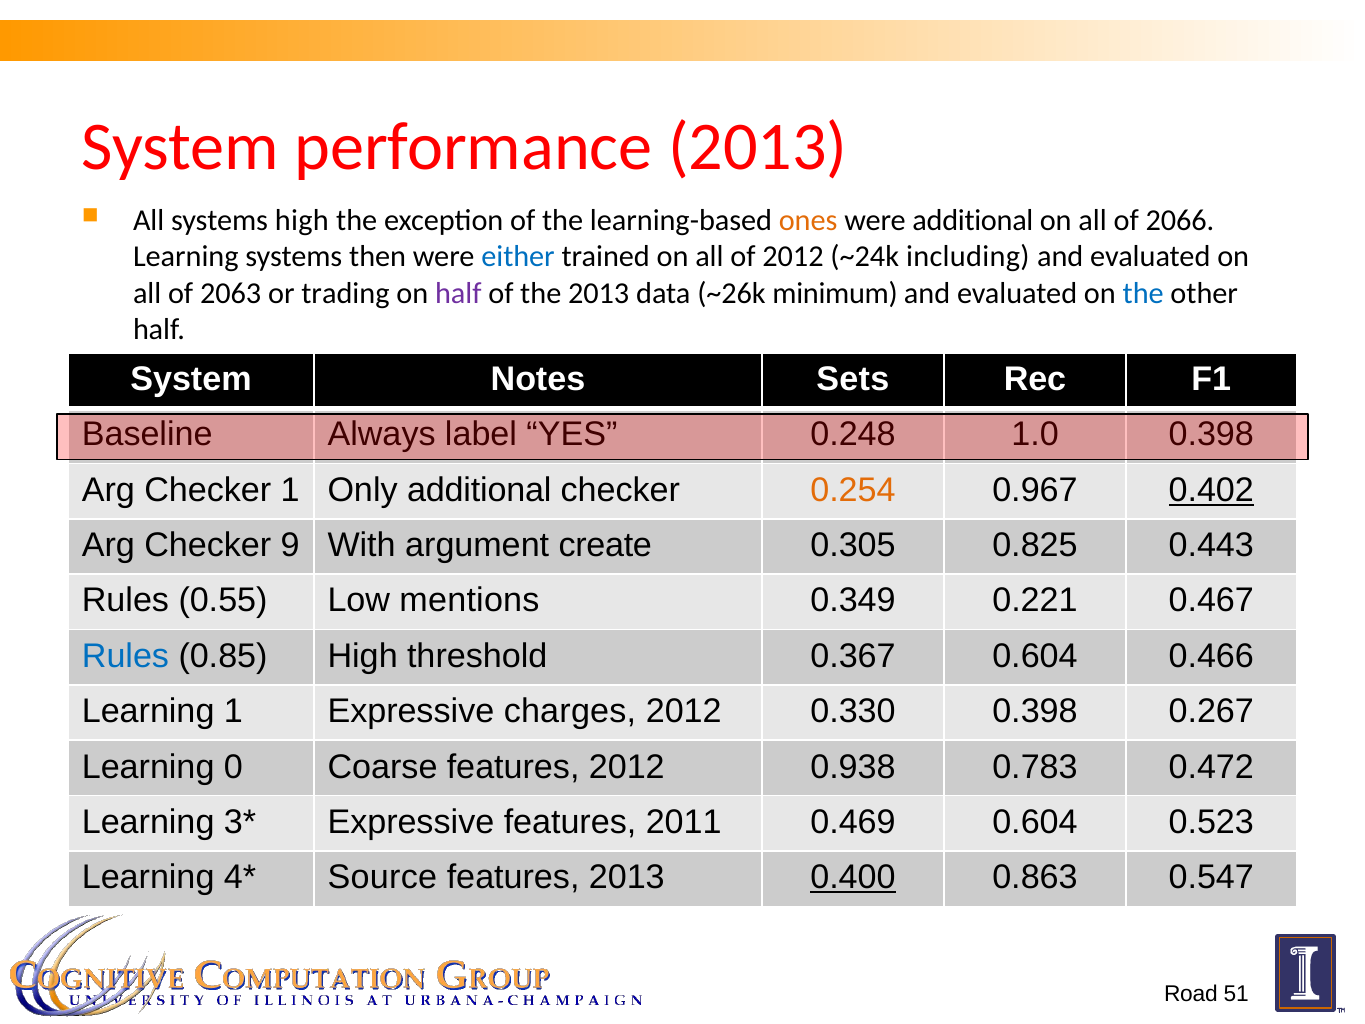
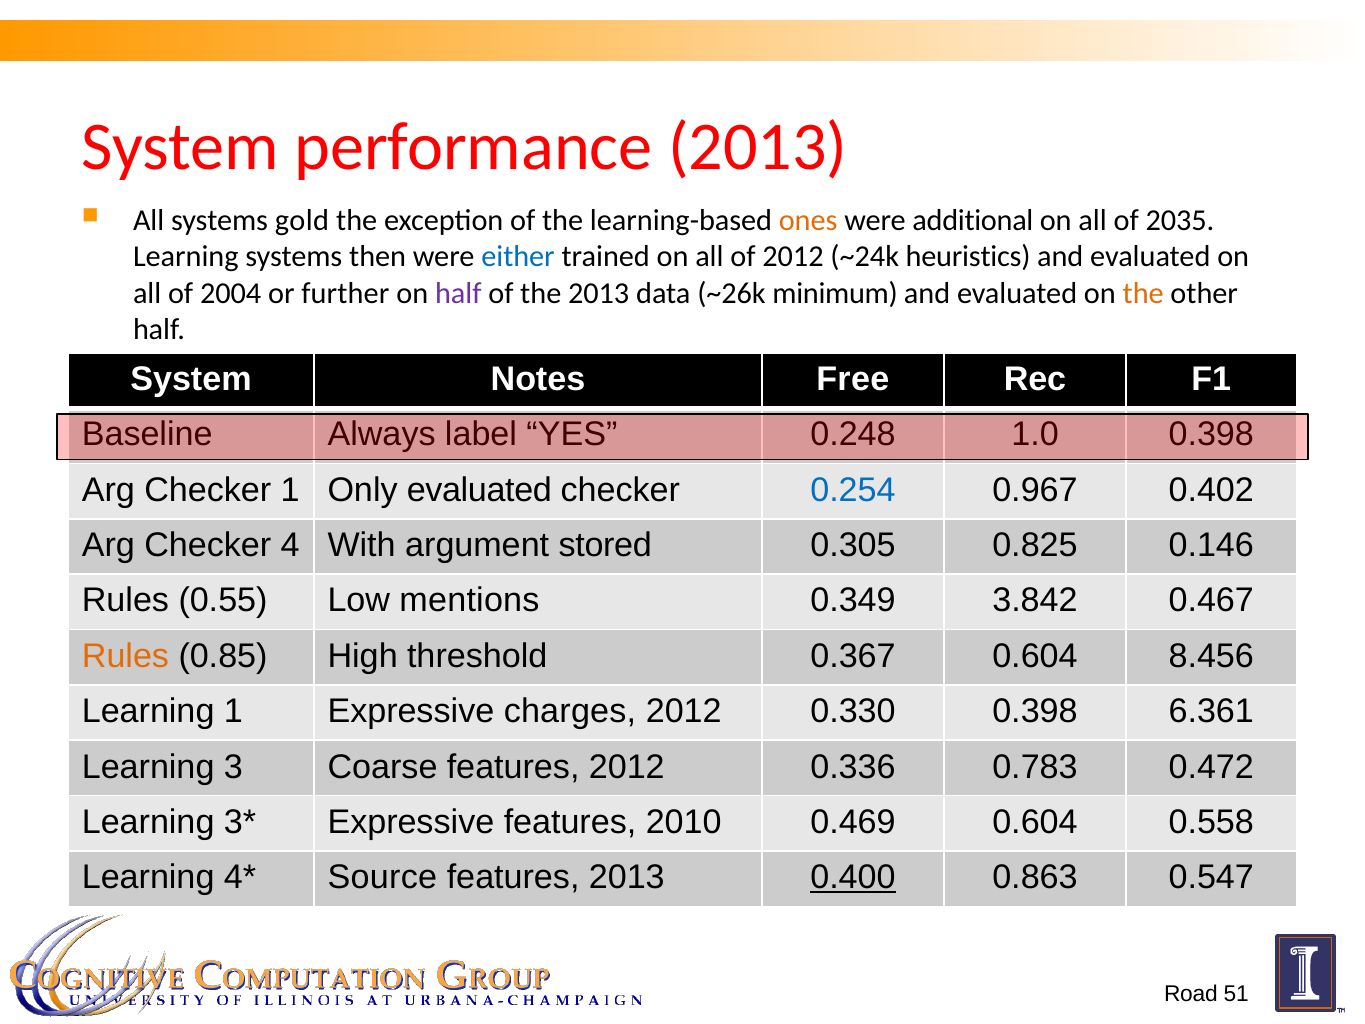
systems high: high -> gold (302, 220)
2066: 2066 -> 2035 (1180, 220)
including: including -> heuristics (968, 257)
2063: 2063 -> 2004 (231, 293)
trading: trading -> further (345, 293)
the colour: blue -> orange (1143, 293)
Sets: Sets -> Free (853, 379)
Only additional: additional -> evaluated (479, 490)
0.254 colour: orange -> blue (853, 490)
0.402 underline: present -> none (1211, 490)
9: 9 -> 4 (290, 545)
create: create -> stored (605, 545)
0.443: 0.443 -> 0.146 (1211, 545)
0.221: 0.221 -> 3.842 (1035, 601)
Rules colour: blue -> orange (125, 656)
0.466: 0.466 -> 8.456 (1211, 656)
0.267: 0.267 -> 6.361 (1211, 711)
0: 0 -> 3 (233, 767)
0.938: 0.938 -> 0.336 (853, 767)
2011: 2011 -> 2010 (684, 822)
0.523: 0.523 -> 0.558 (1211, 822)
